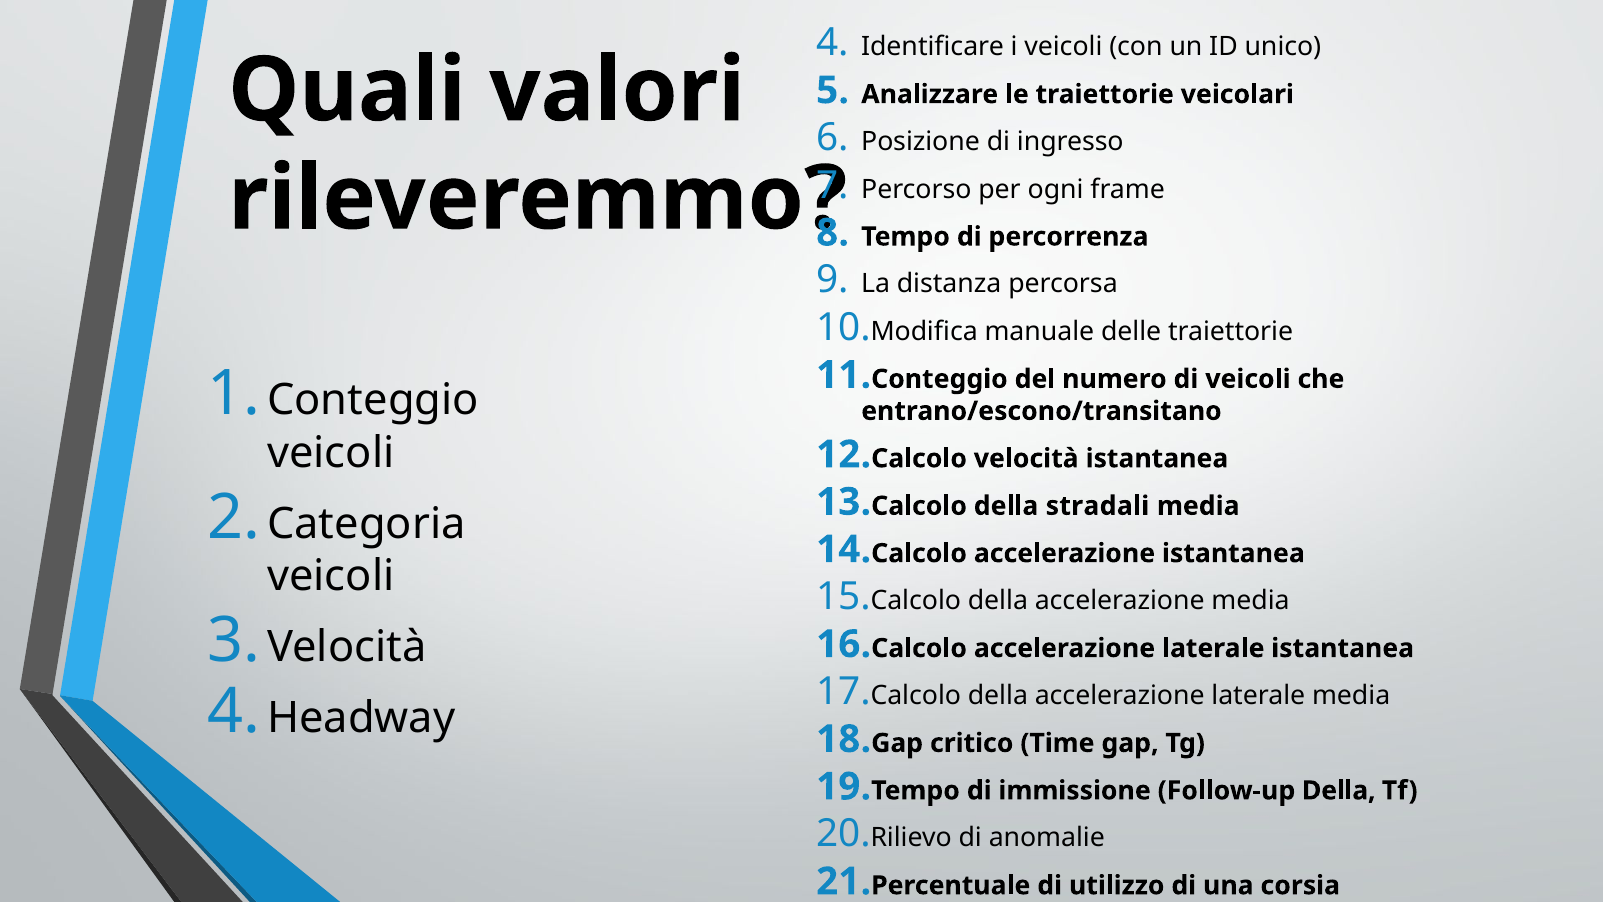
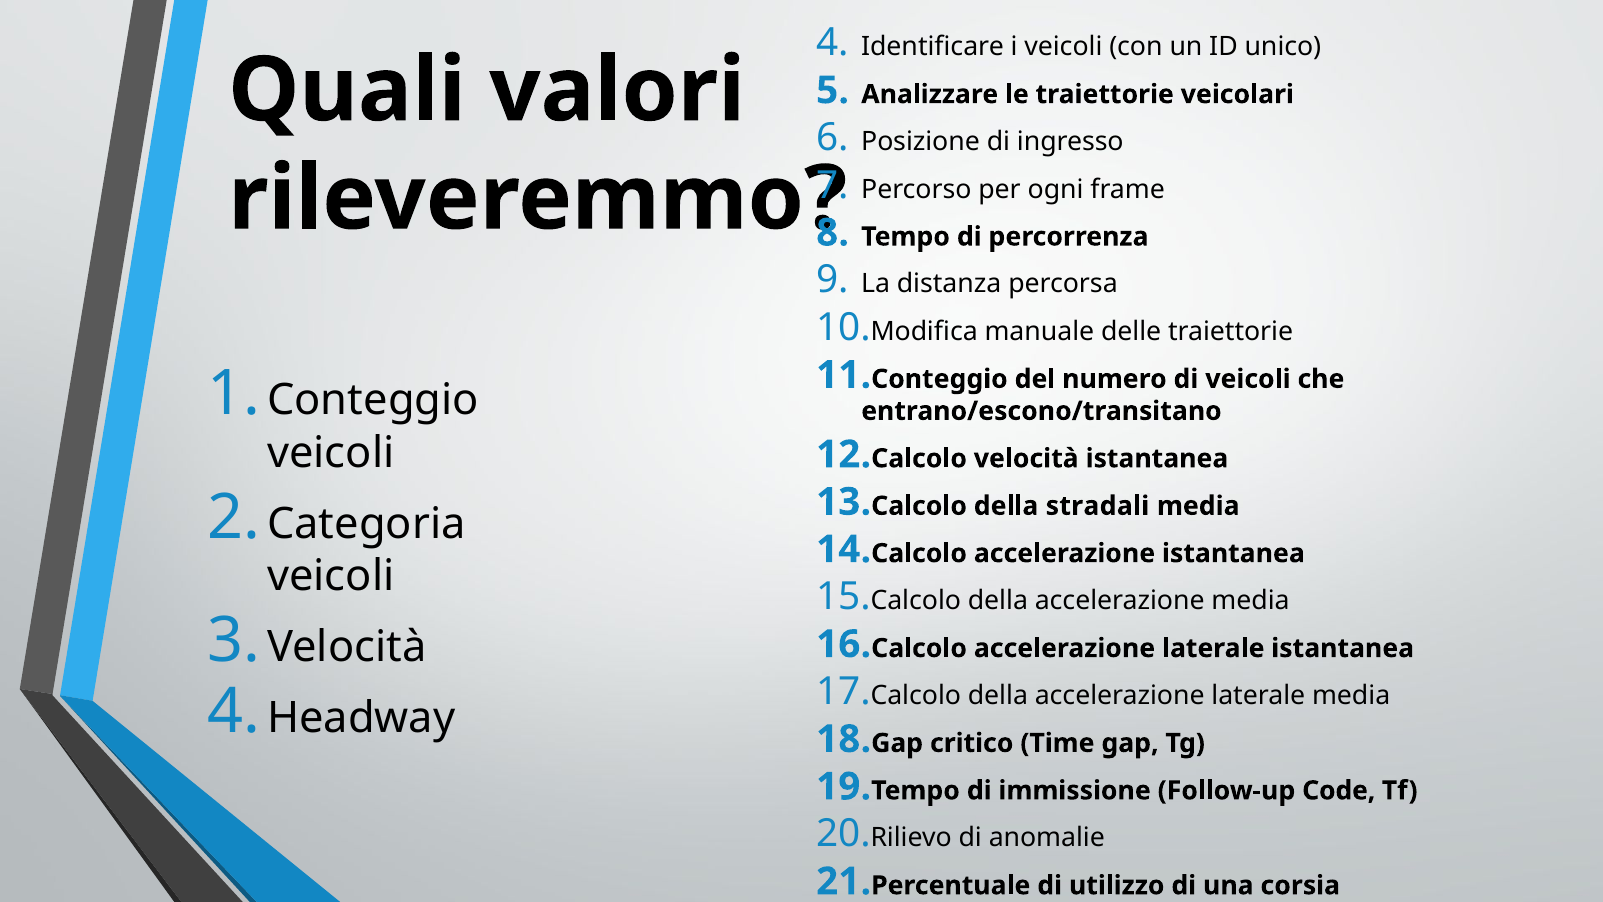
Follow-up Della: Della -> Code (1339, 790)
